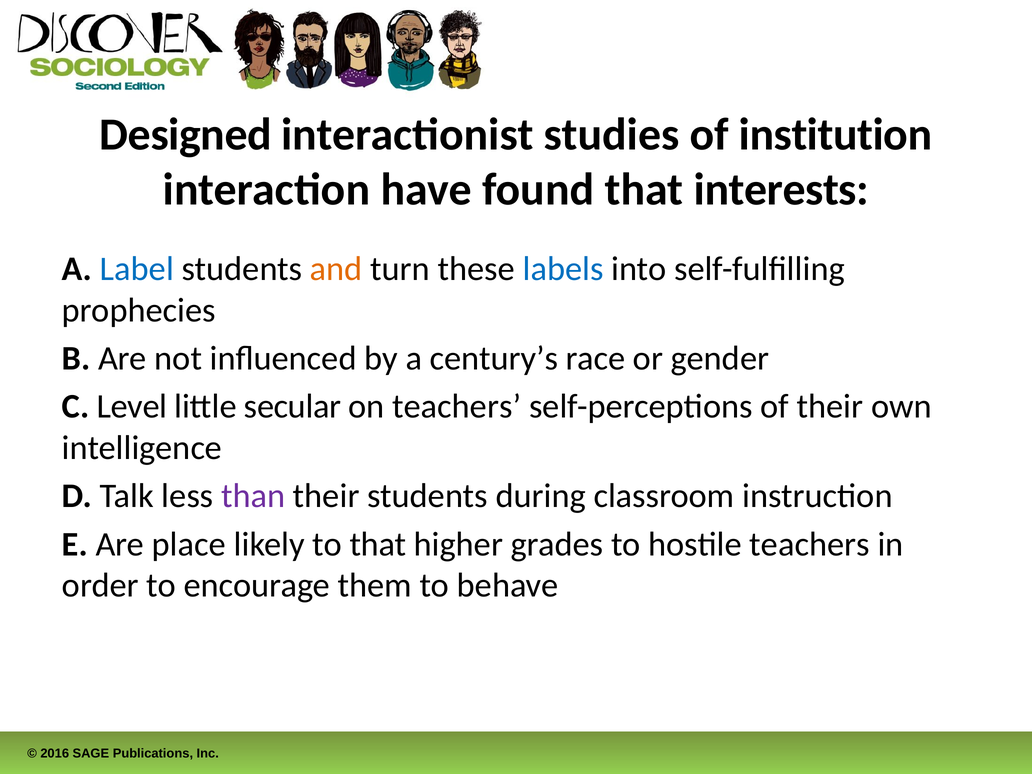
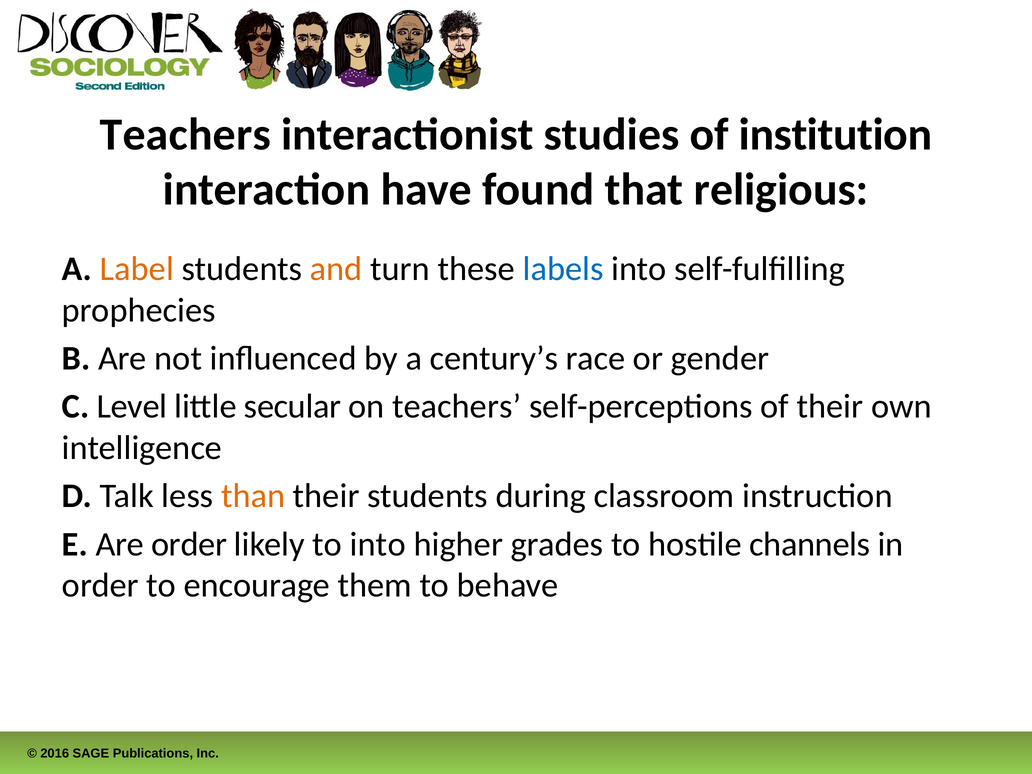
Designed: Designed -> Teachers (185, 135)
interests: interests -> religious (781, 190)
Label colour: blue -> orange (137, 269)
than colour: purple -> orange (253, 496)
Are place: place -> order (189, 544)
to that: that -> into (378, 544)
hostile teachers: teachers -> channels (810, 544)
